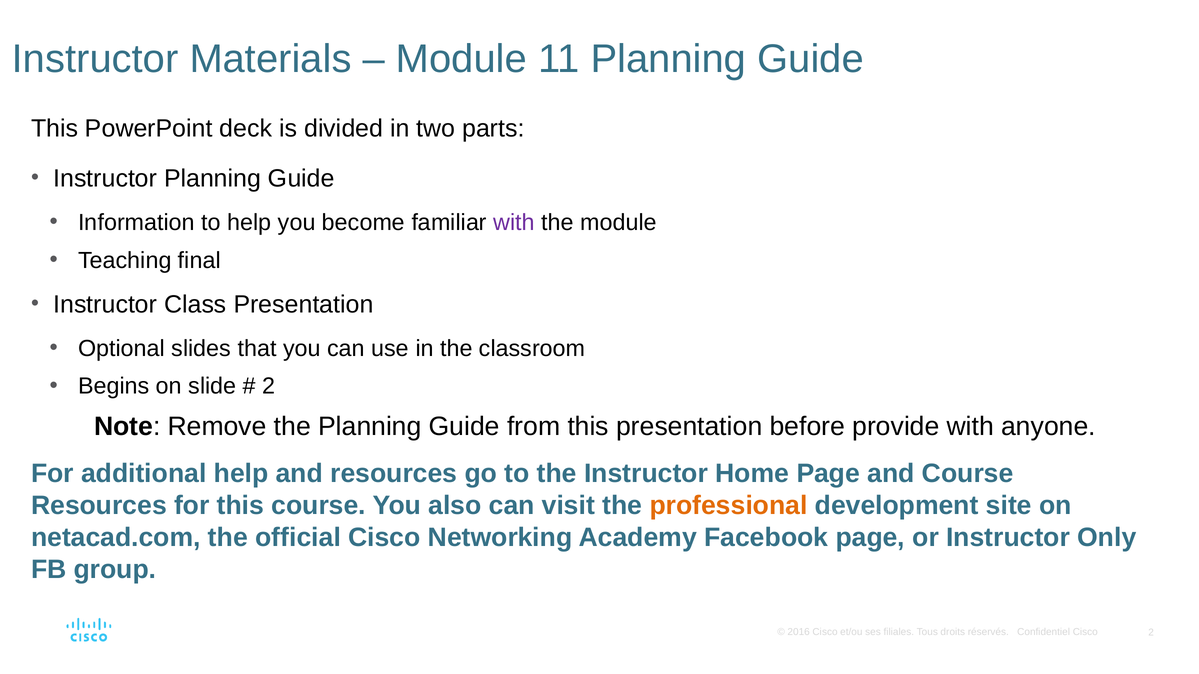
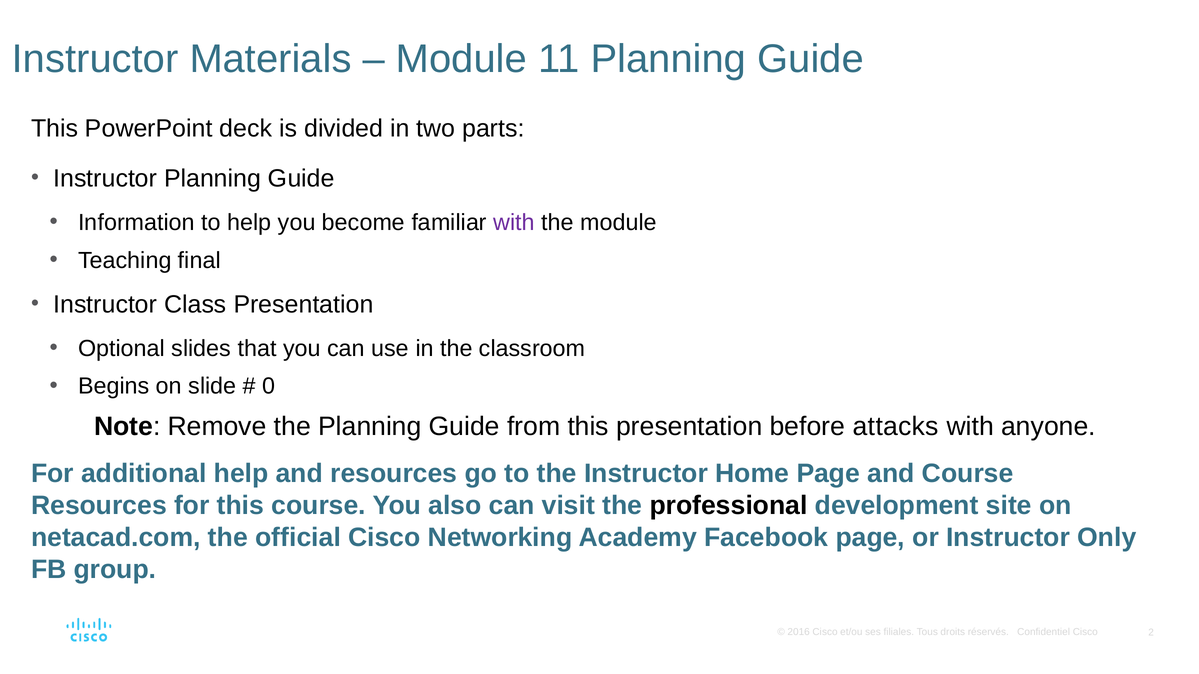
2: 2 -> 0 (269, 387)
provide: provide -> attacks (896, 427)
professional colour: orange -> black (729, 506)
